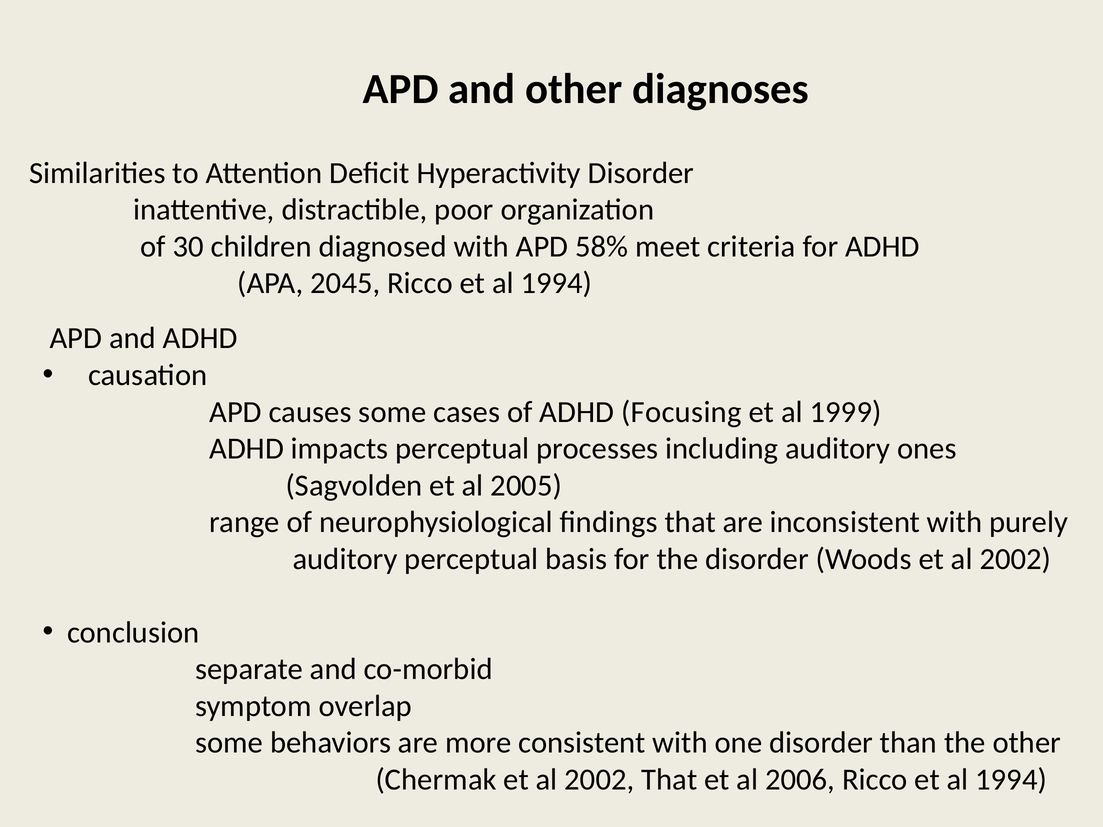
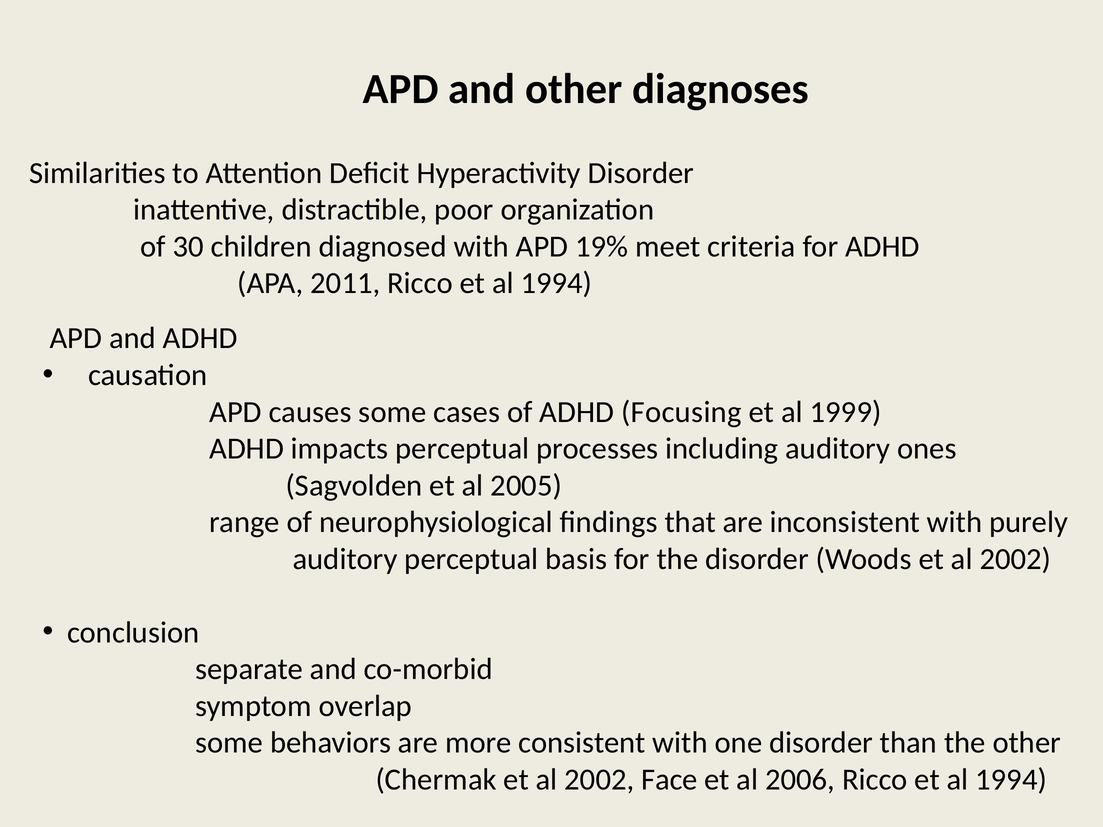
58%: 58% -> 19% (602, 247)
2045: 2045 -> 2011 (345, 283)
2002 That: That -> Face (669, 780)
